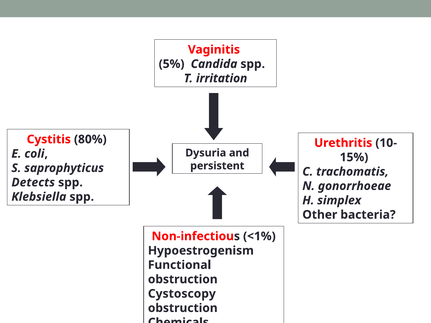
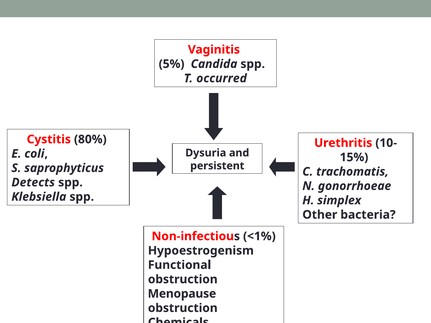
irritation: irritation -> occurred (222, 78)
Cystoscopy: Cystoscopy -> Menopause (182, 294)
